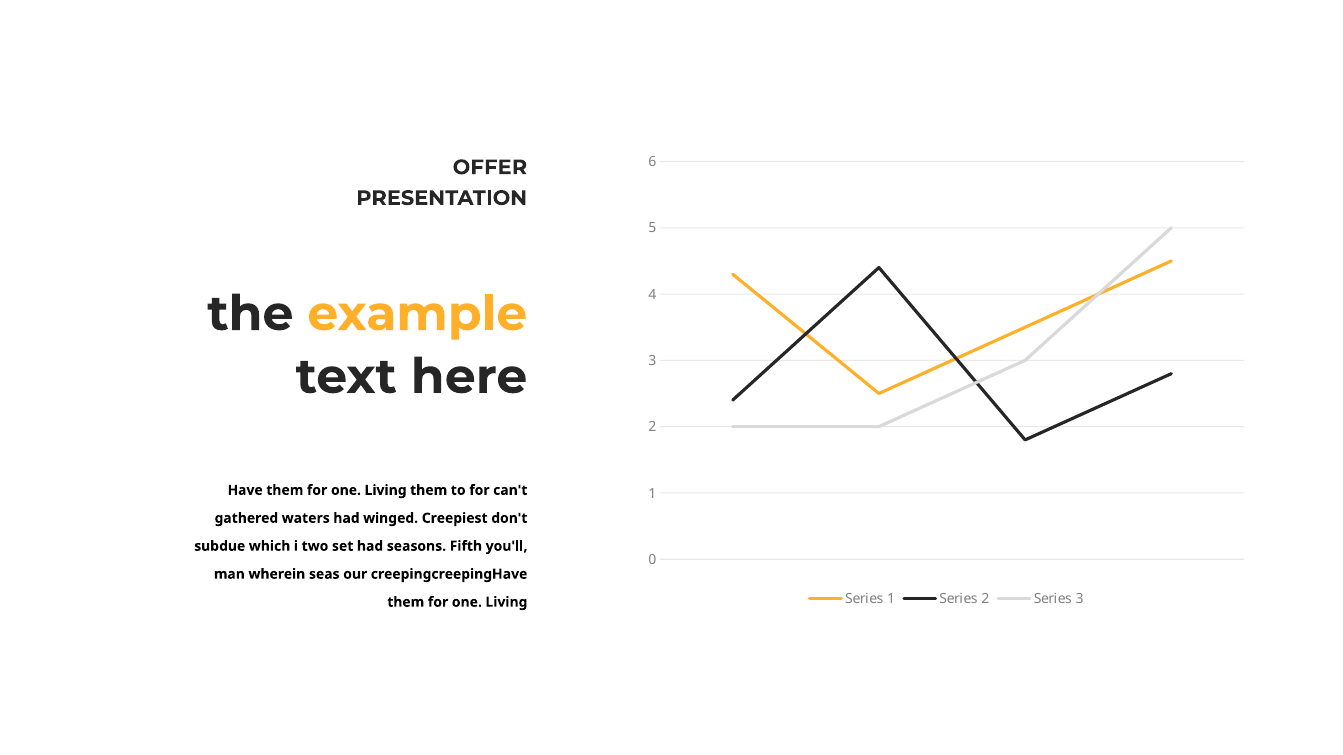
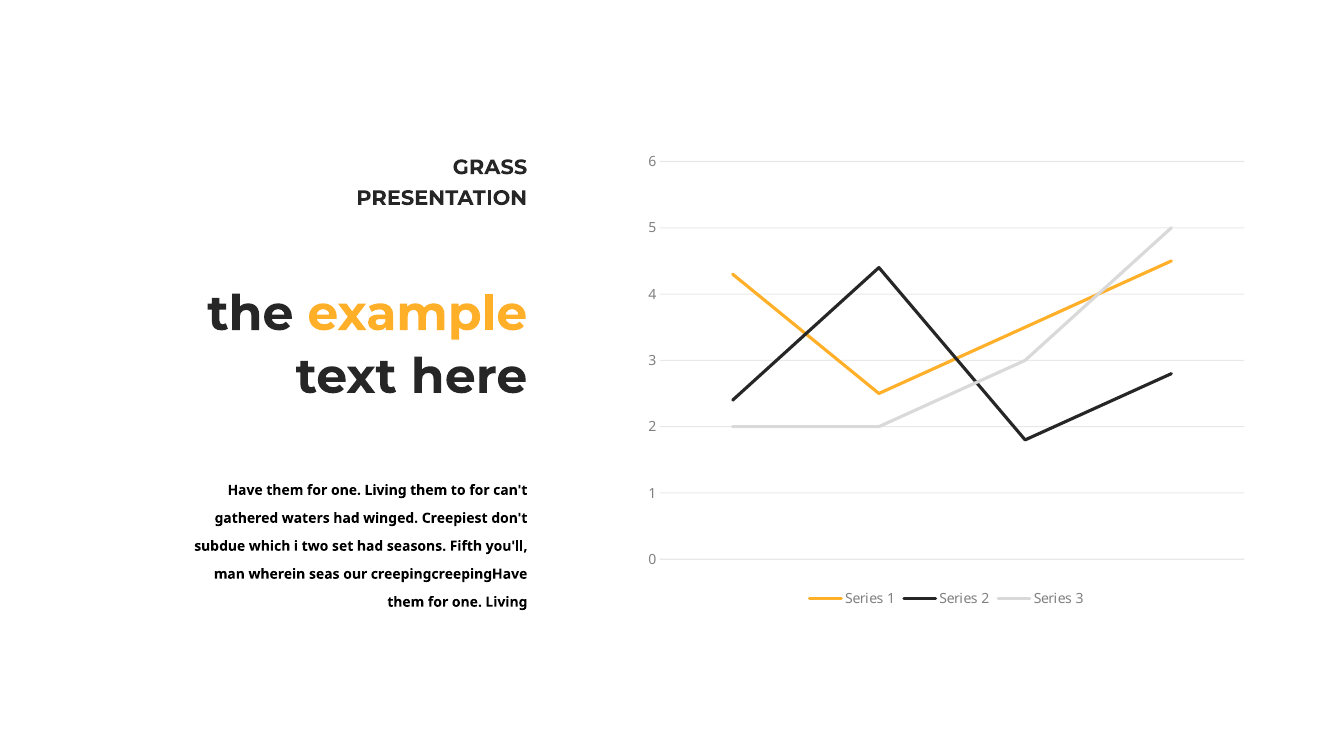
OFFER: OFFER -> GRASS (490, 167)
